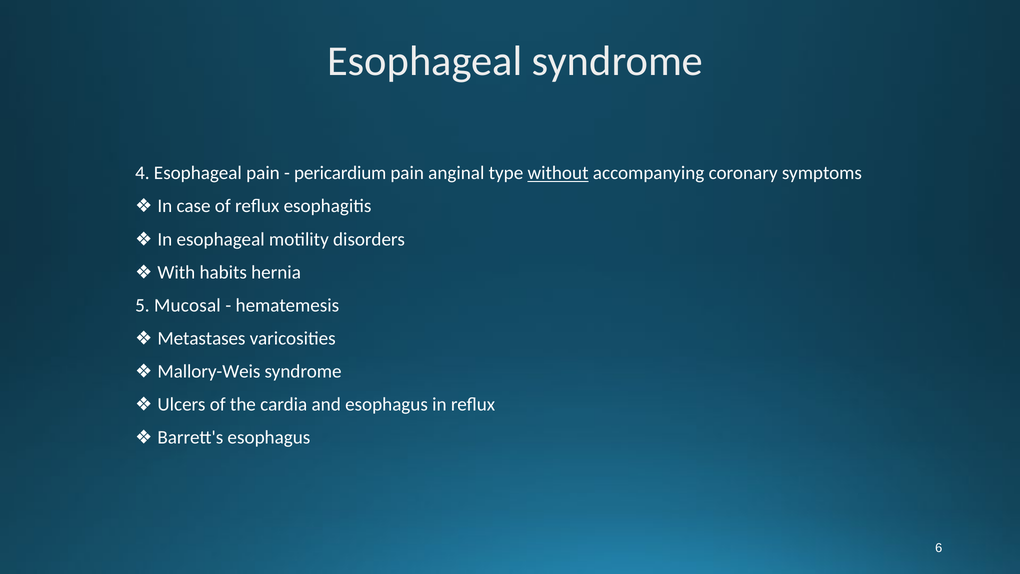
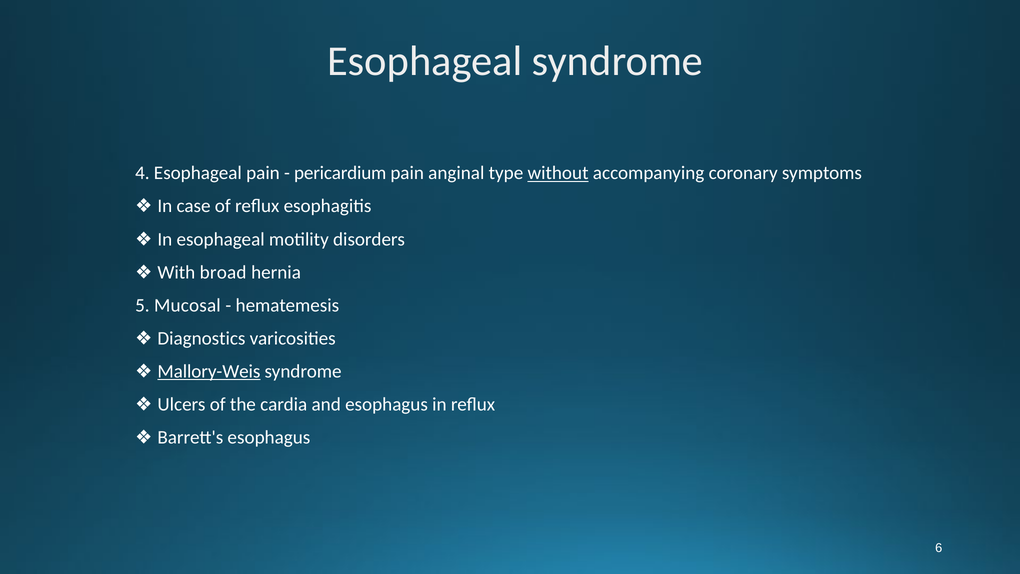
habits: habits -> broad (223, 272)
Metastases: Metastases -> Diagnostics (201, 338)
Mallory-Weis underline: none -> present (209, 371)
